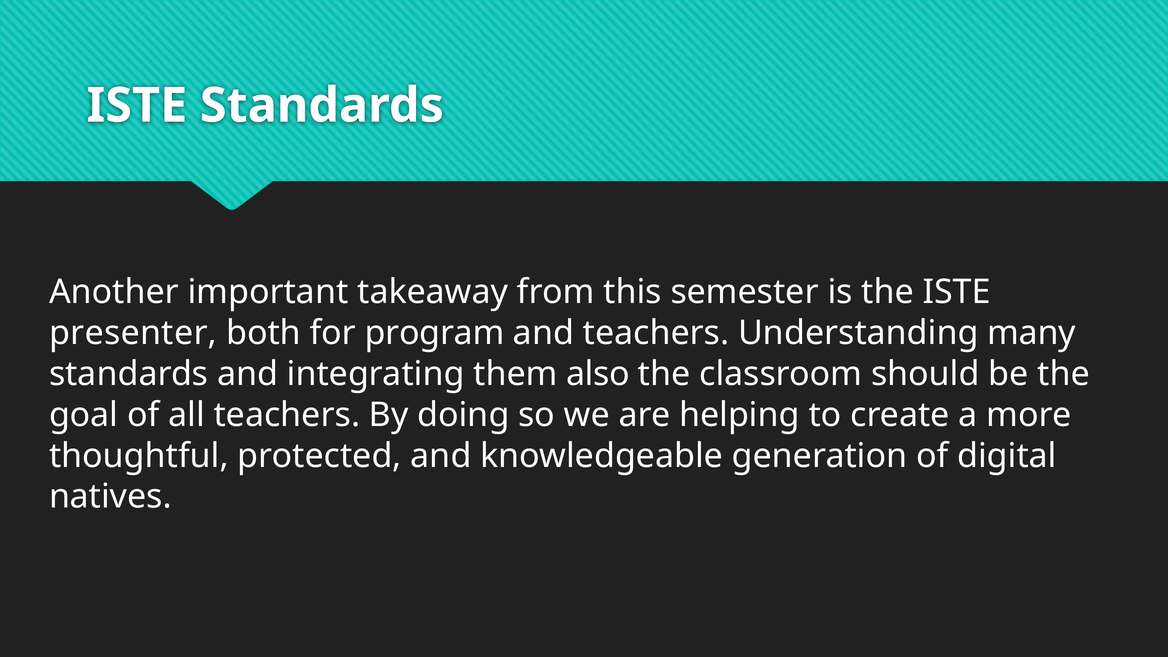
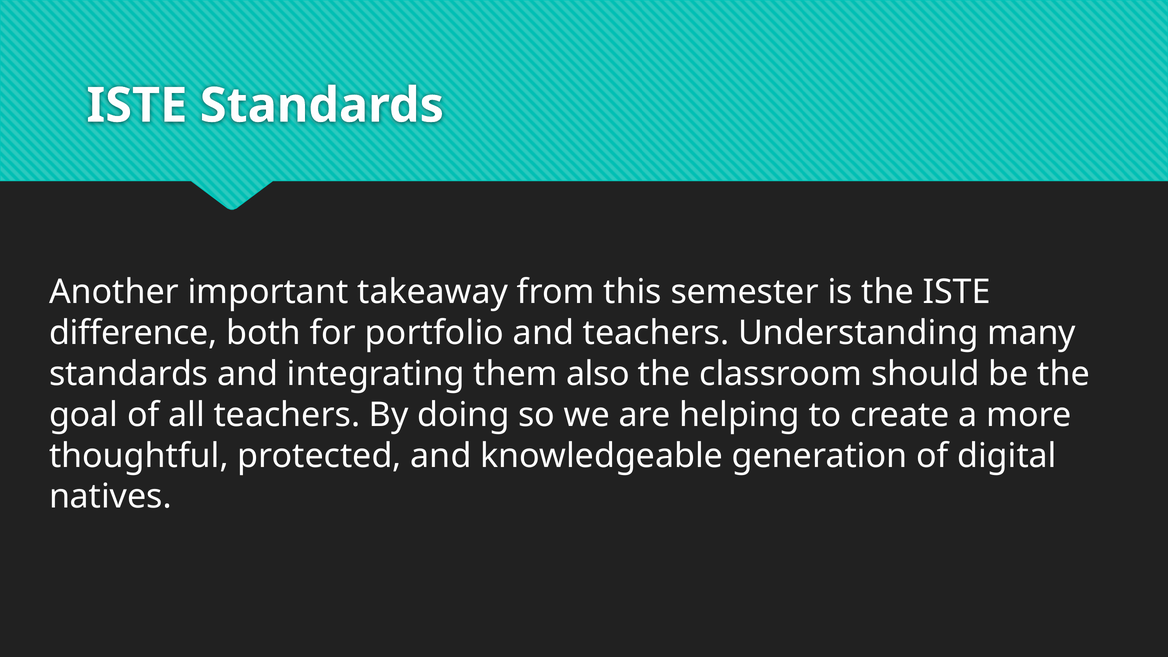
presenter: presenter -> difference (133, 333)
program: program -> portfolio (434, 333)
